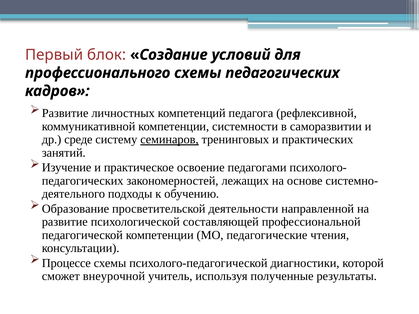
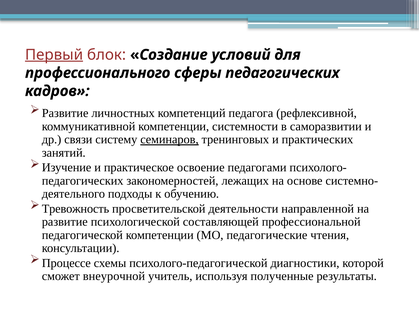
Первый underline: none -> present (54, 55)
профессионального схемы: схемы -> сферы (198, 73)
среде: среде -> связи (78, 140)
Образование: Образование -> Тревожность (76, 209)
